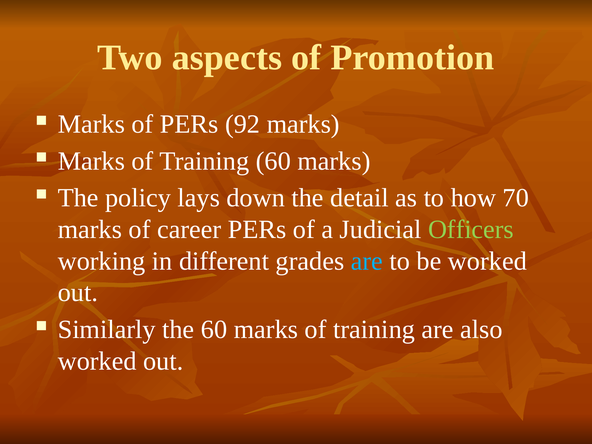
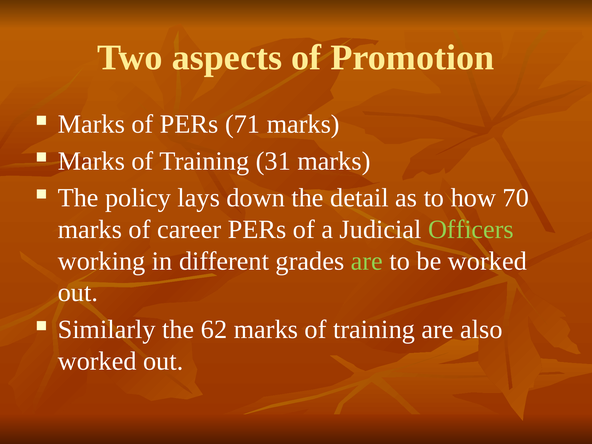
92: 92 -> 71 (243, 124)
Training 60: 60 -> 31 (273, 161)
are colour: light blue -> light green (367, 261)
the 60: 60 -> 62 (214, 329)
